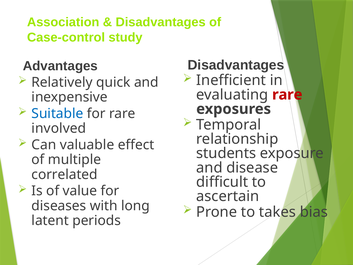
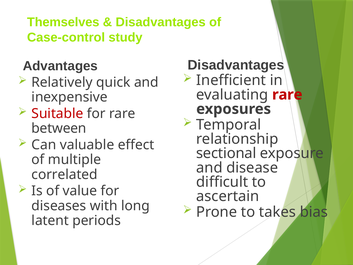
Association: Association -> Themselves (63, 22)
Suitable colour: blue -> red (57, 113)
involved: involved -> between (59, 128)
students: students -> sectional (226, 153)
